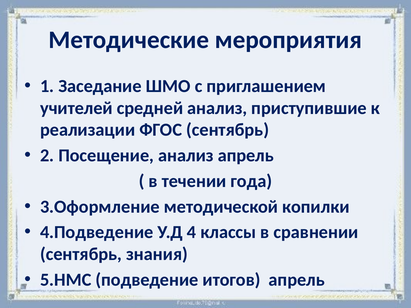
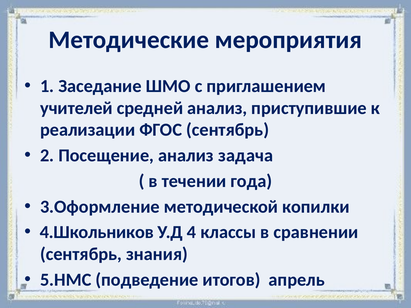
анализ апрель: апрель -> задача (246, 156)
4.Подведение: 4.Подведение -> 4.Школьников (97, 232)
